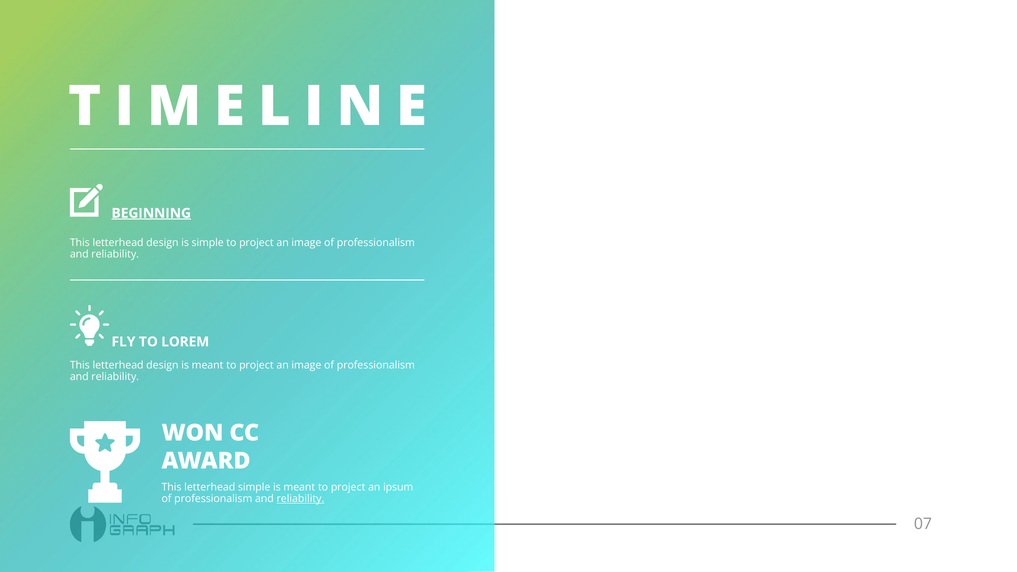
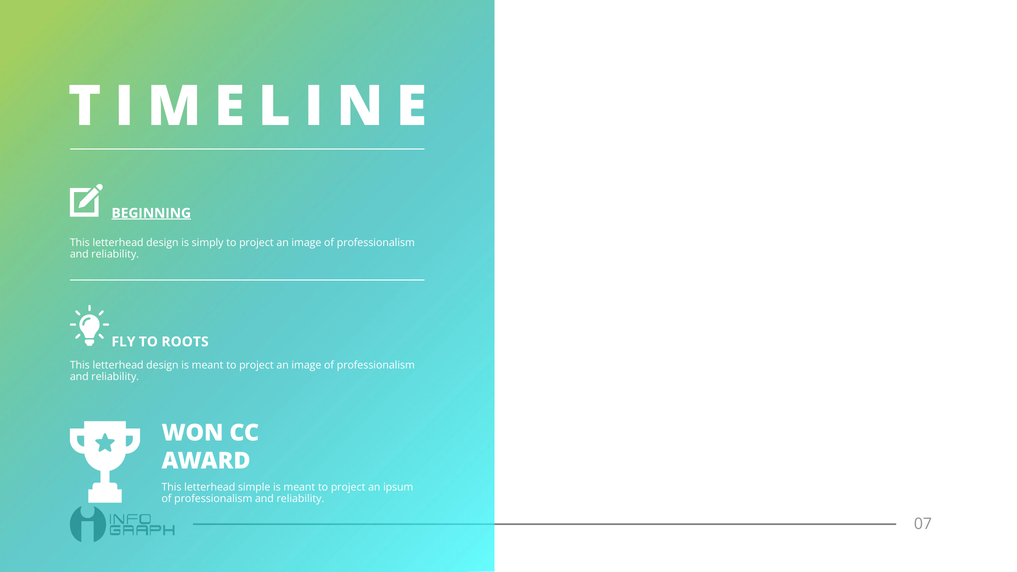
is simple: simple -> simply (208, 243)
LOREM: LOREM -> ROOTS (185, 342)
reliability underline: present -> none (300, 499)
